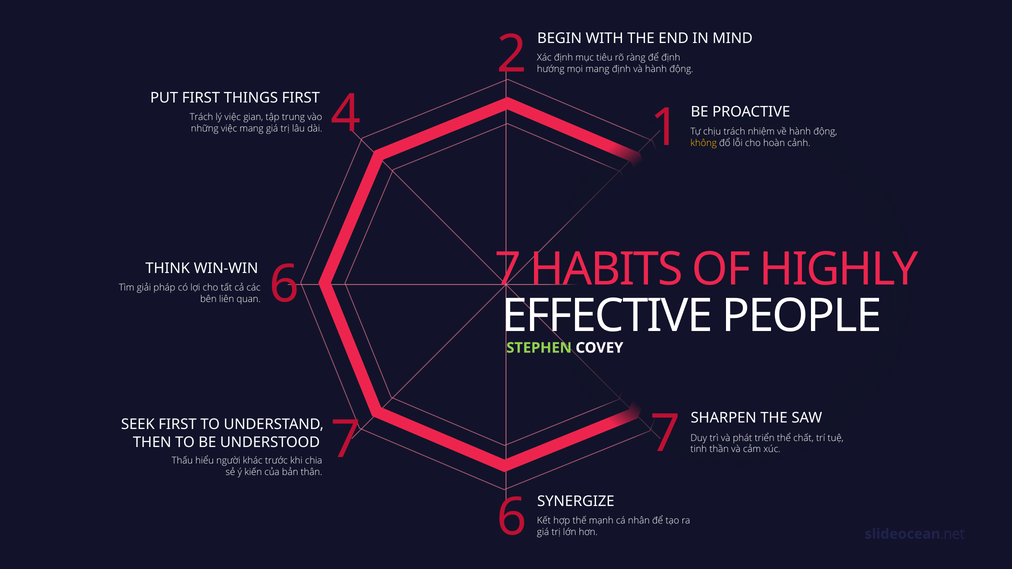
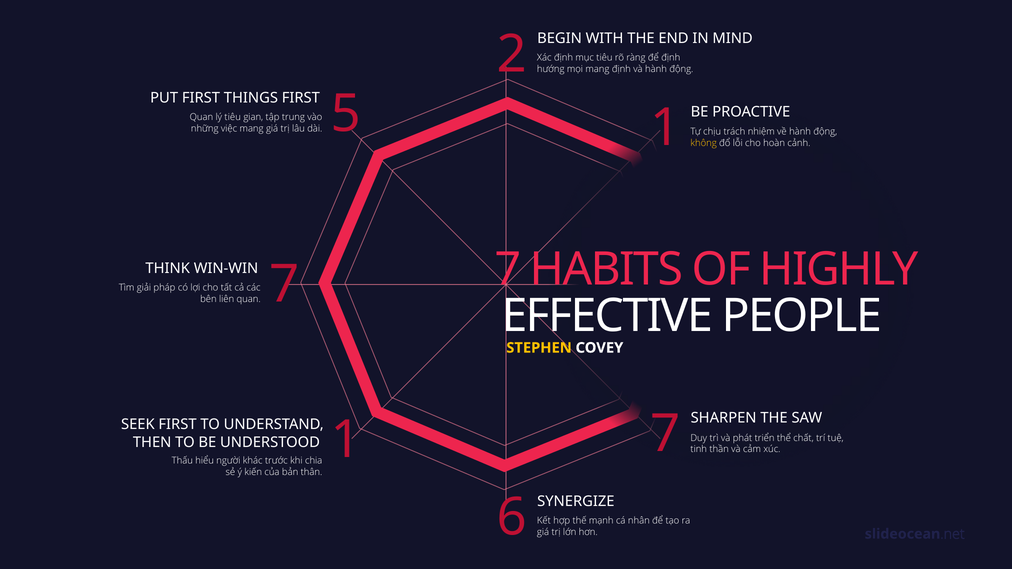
Trách: Trách -> Quan (201, 117)
lý việc: việc -> tiêu (233, 117)
4: 4 -> 5 (346, 114)
quan 6: 6 -> 7 (284, 284)
STEPHEN colour: light green -> yellow (539, 348)
thân 7: 7 -> 1 (346, 440)
